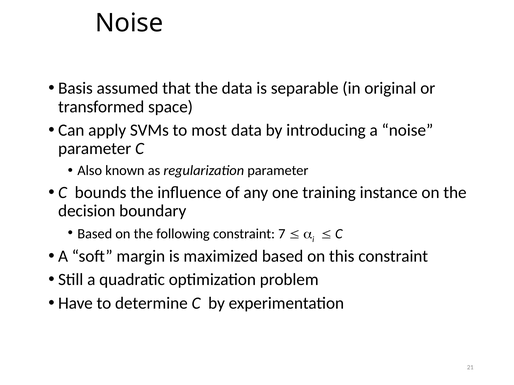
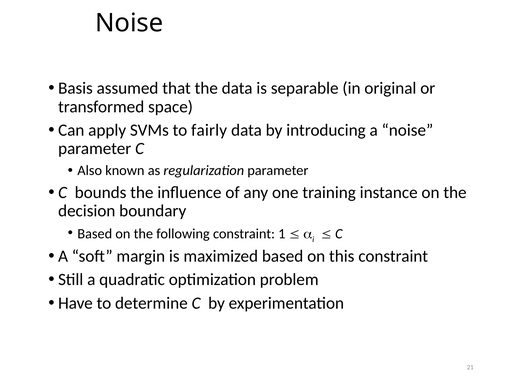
most: most -> fairly (209, 130)
7: 7 -> 1 (282, 234)
